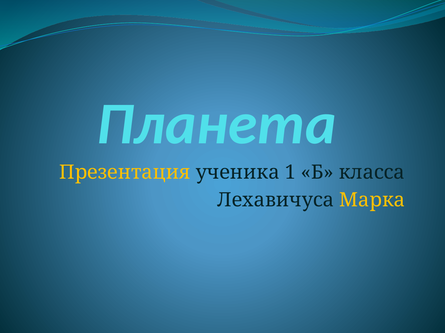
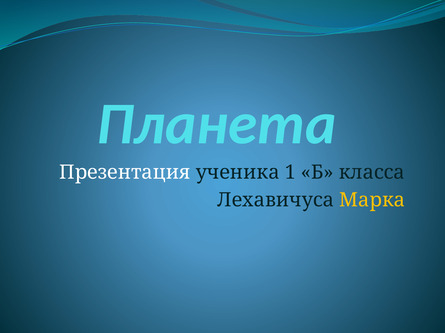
Презентация colour: yellow -> white (125, 173)
